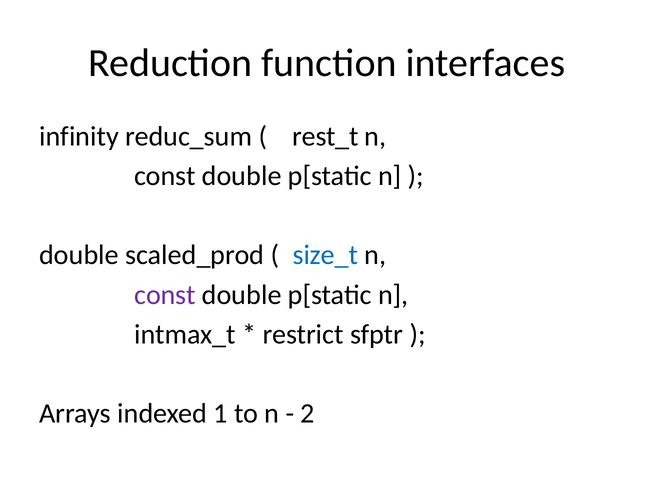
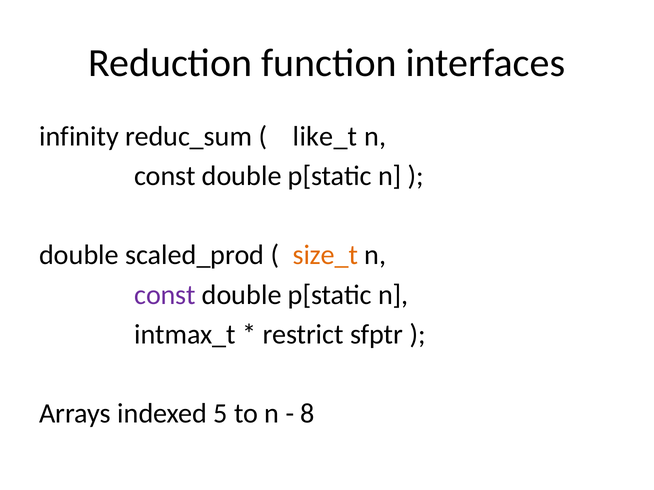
rest_t: rest_t -> like_t (325, 137)
size_t colour: blue -> orange (325, 255)
1: 1 -> 5 (221, 414)
2: 2 -> 8 (308, 414)
